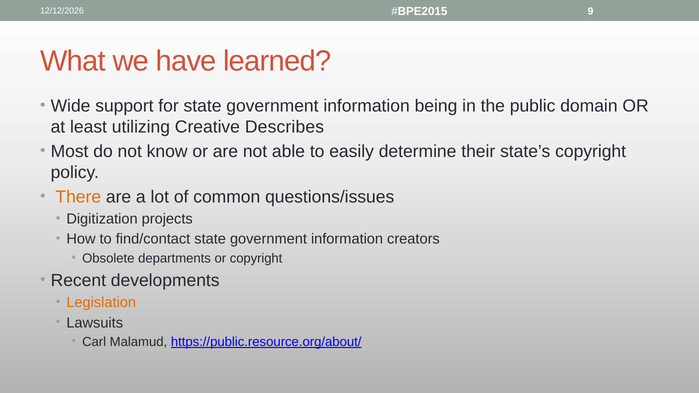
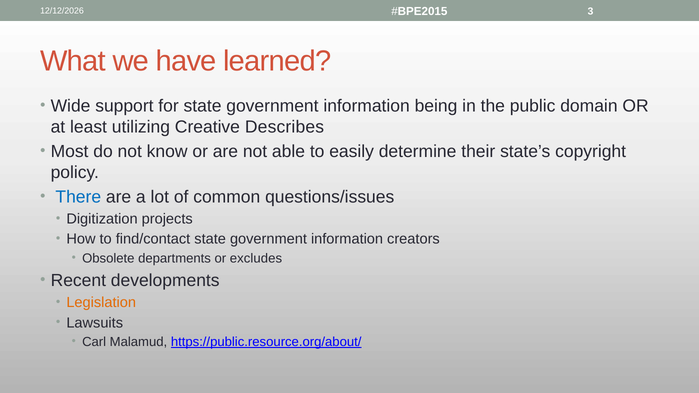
9: 9 -> 3 (591, 11)
There colour: orange -> blue (78, 197)
or copyright: copyright -> excludes (256, 258)
